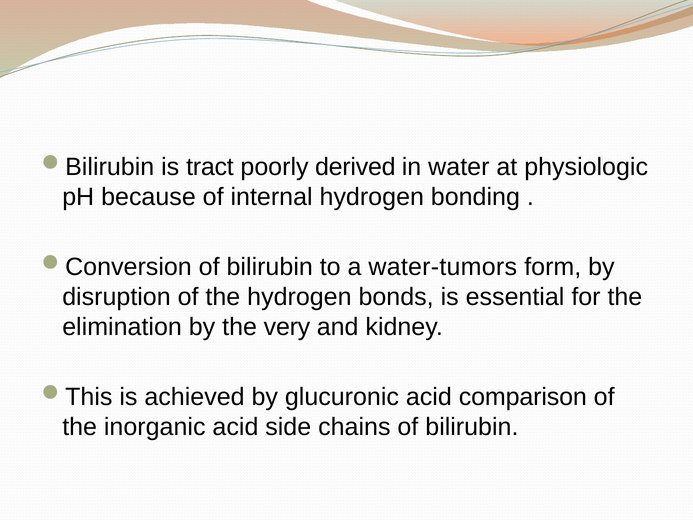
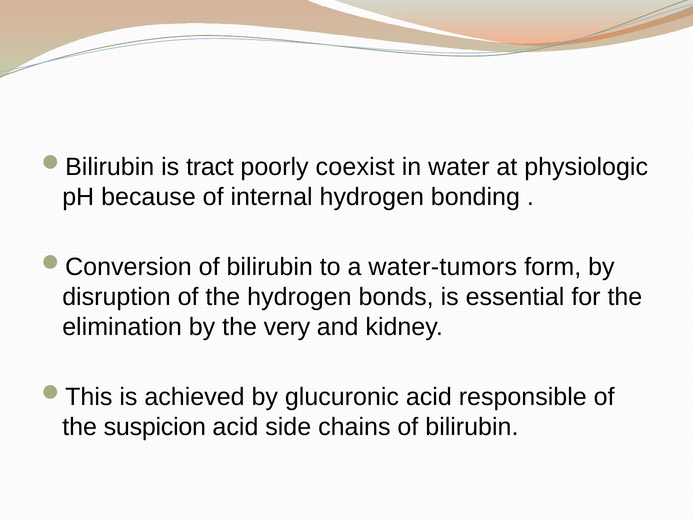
derived: derived -> coexist (355, 167)
comparison: comparison -> responsible (523, 397)
inorganic: inorganic -> suspicion (155, 427)
